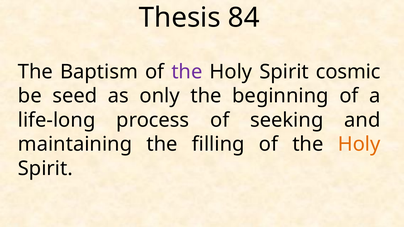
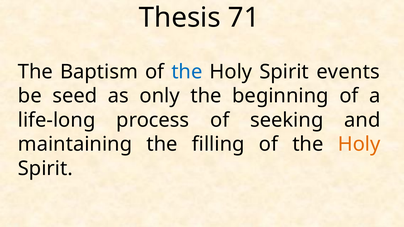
84: 84 -> 71 (244, 18)
the colour: purple -> blue (187, 72)
cosmic: cosmic -> events (348, 72)
